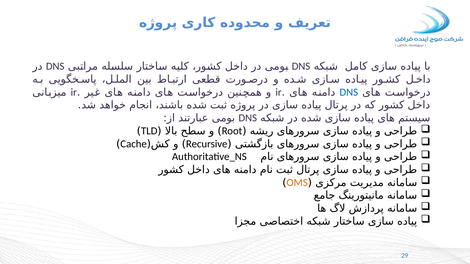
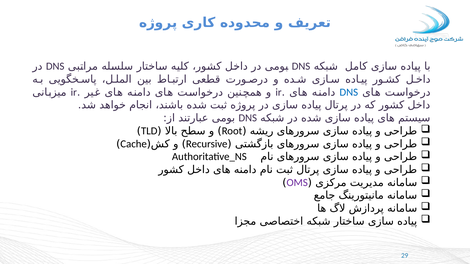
OMS colour: orange -> purple (297, 183)
